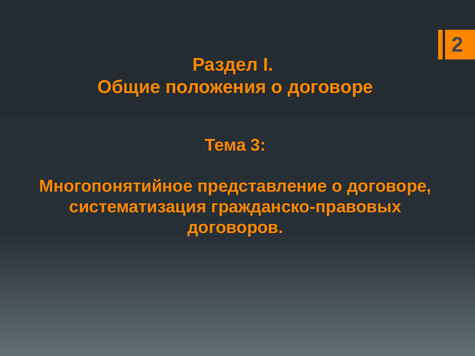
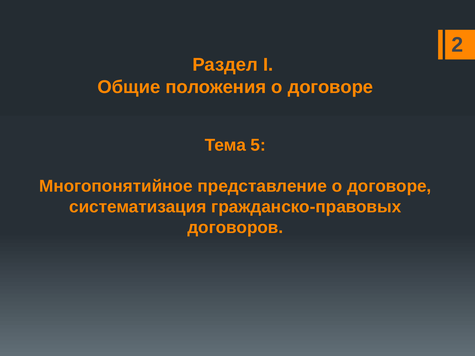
3: 3 -> 5 (258, 145)
